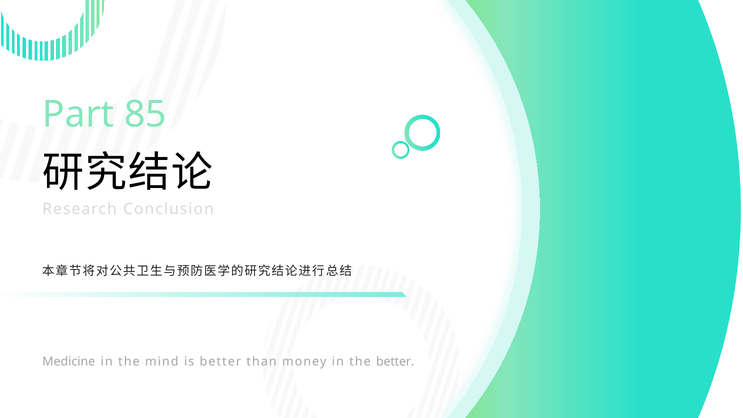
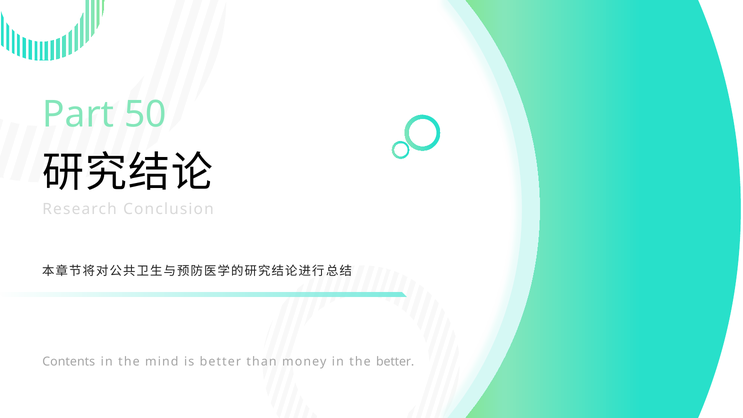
85: 85 -> 50 (145, 114)
Medicine: Medicine -> Contents (69, 362)
